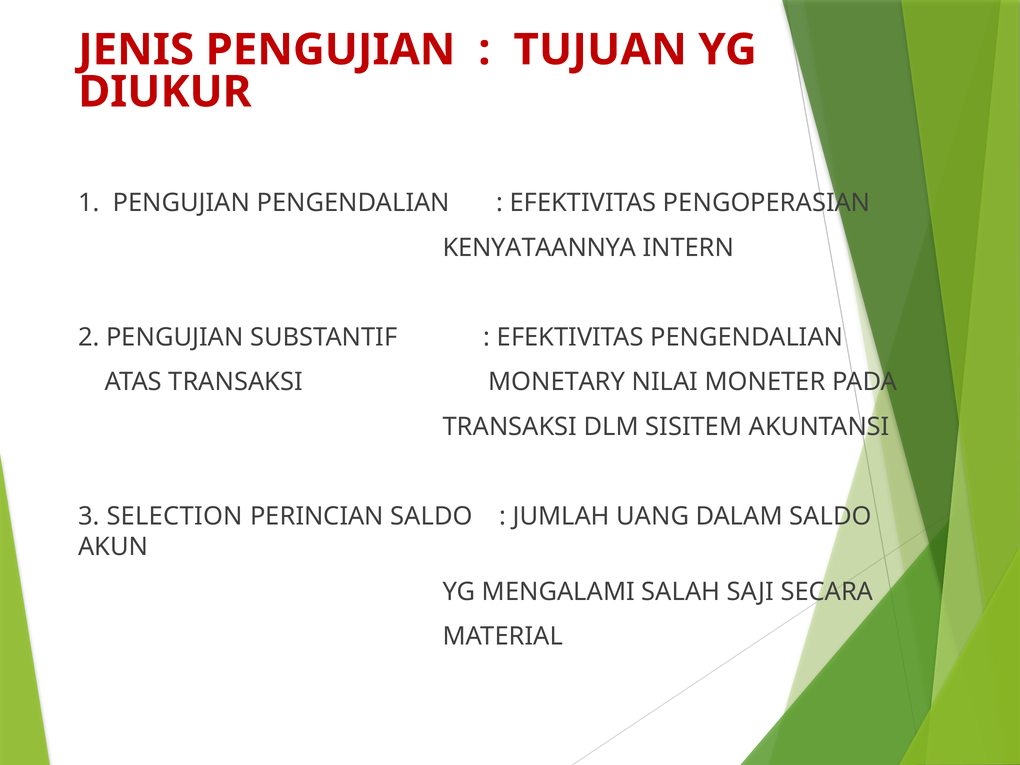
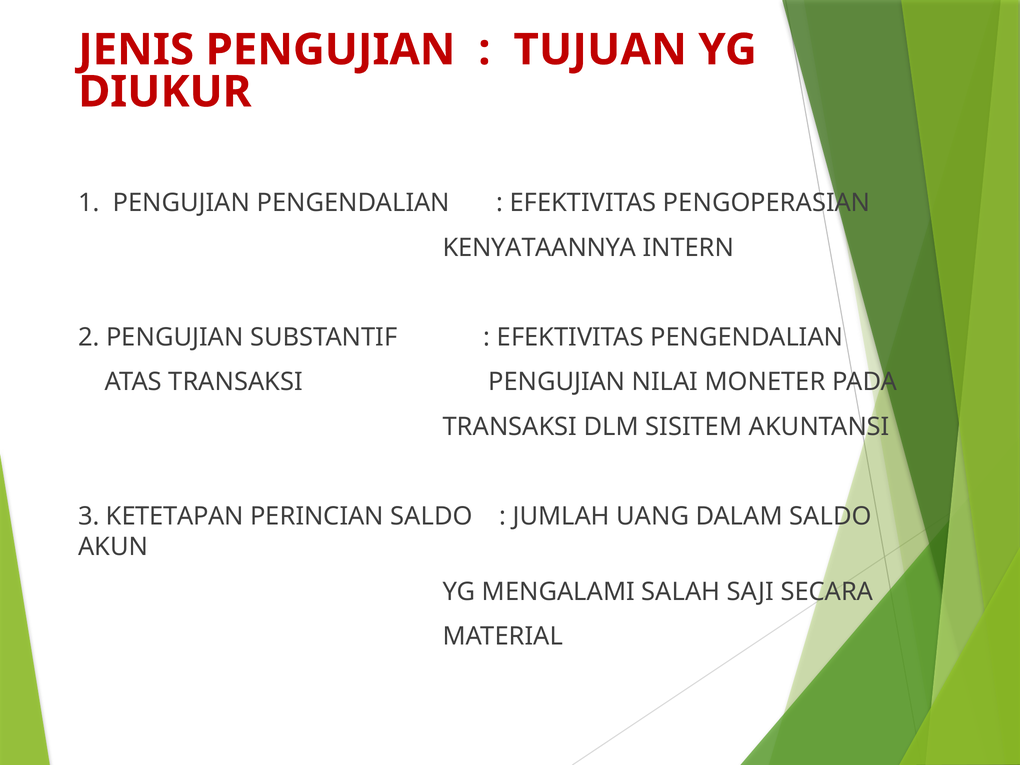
TRANSAKSI MONETARY: MONETARY -> PENGUJIAN (557, 382)
SELECTION: SELECTION -> KETETAPAN (175, 516)
